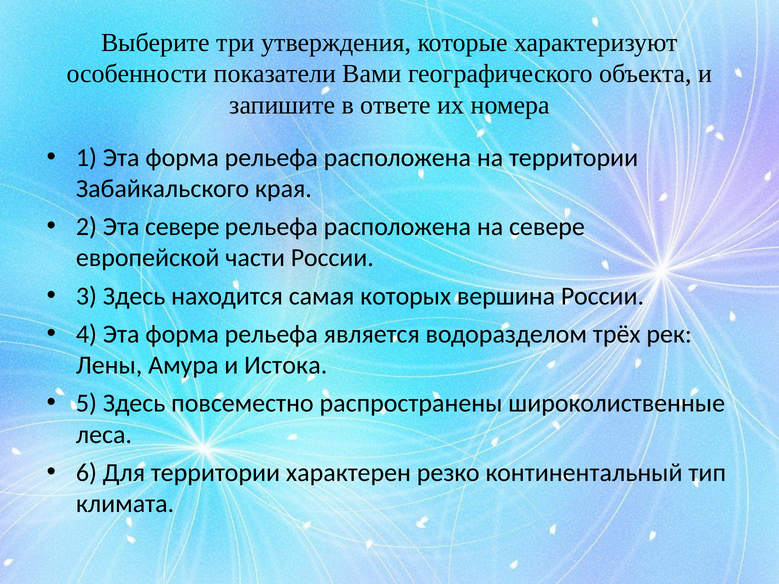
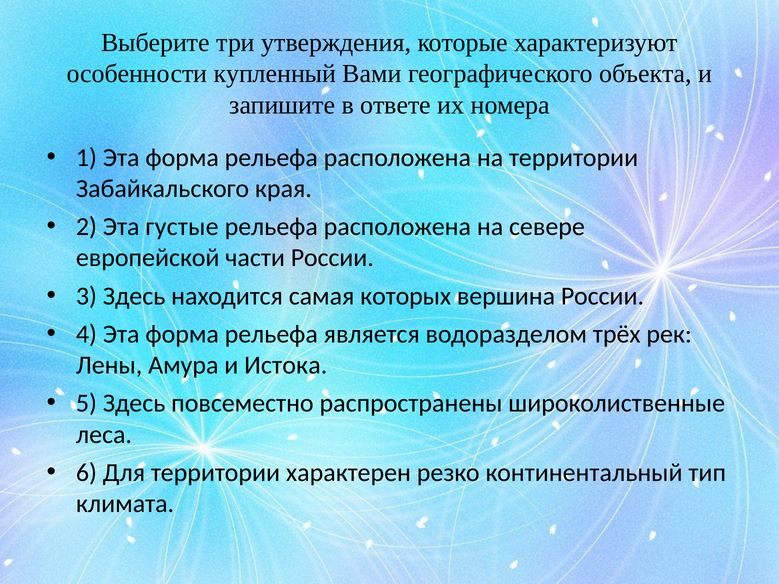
показатели: показатели -> купленный (275, 74)
Эта севере: севере -> густые (182, 227)
